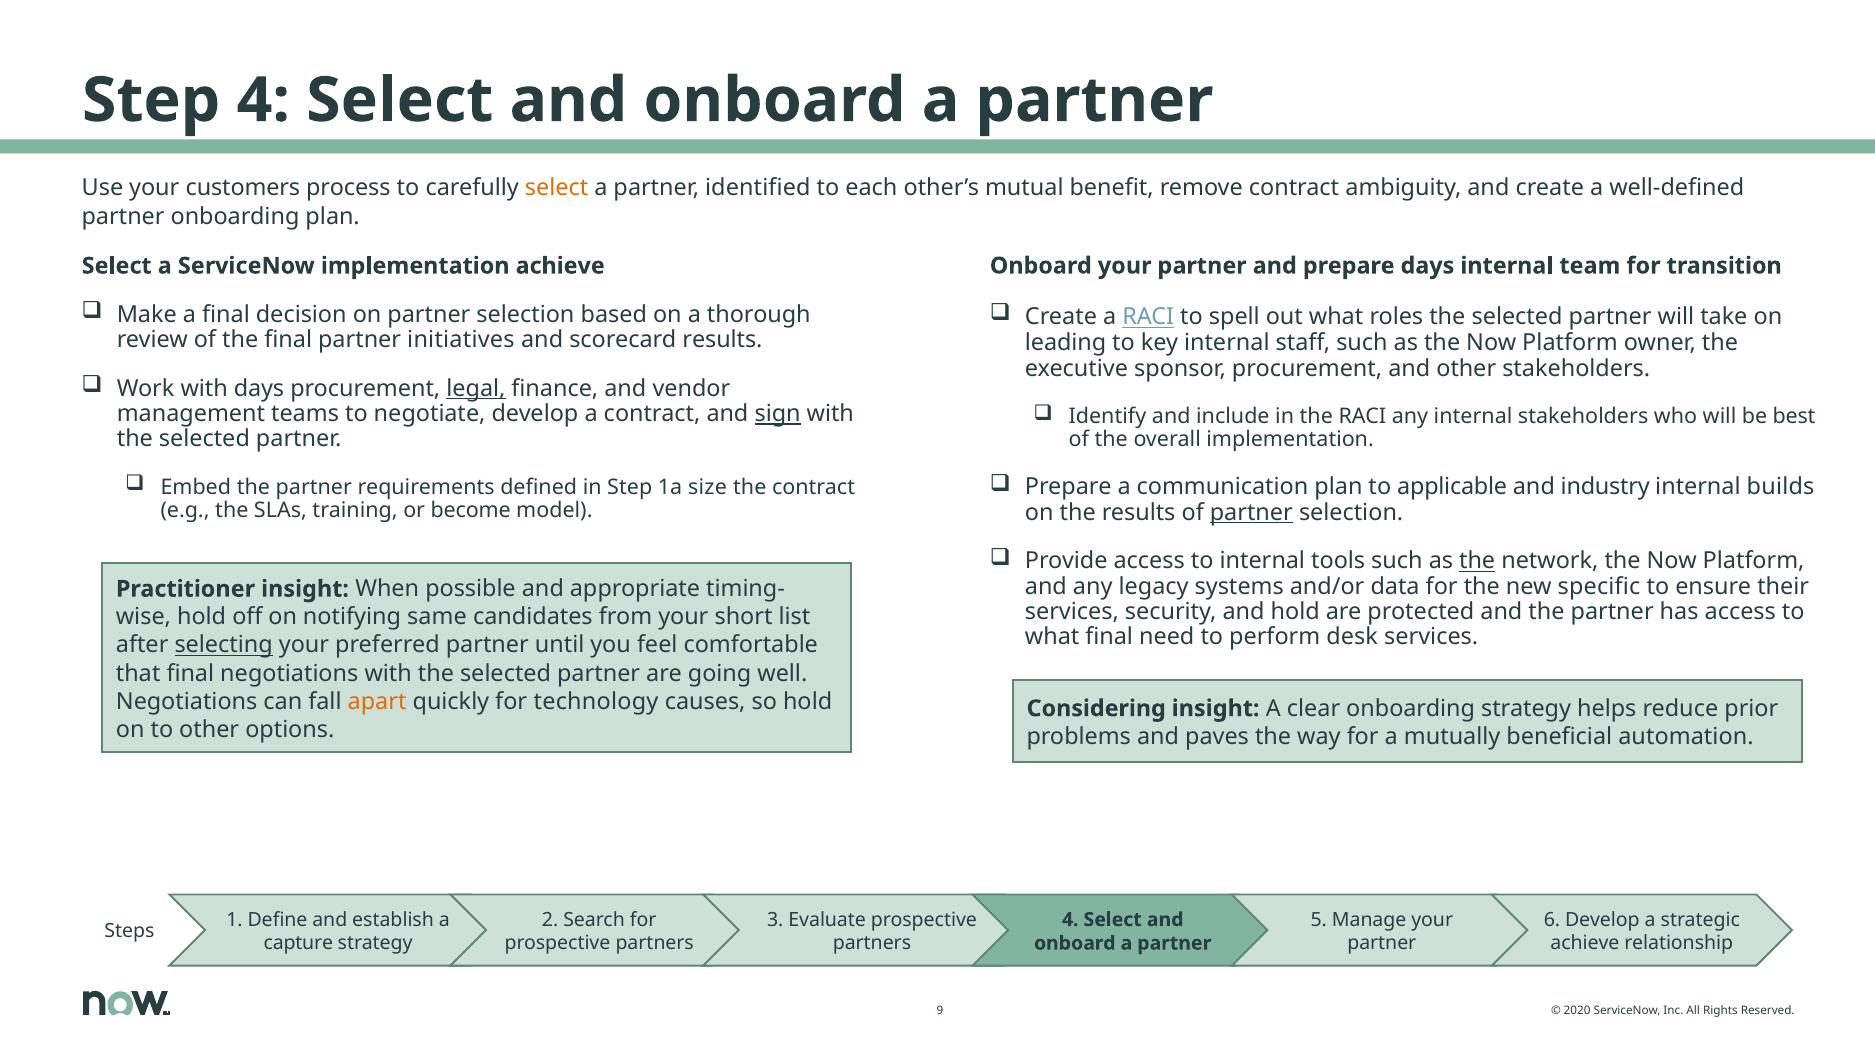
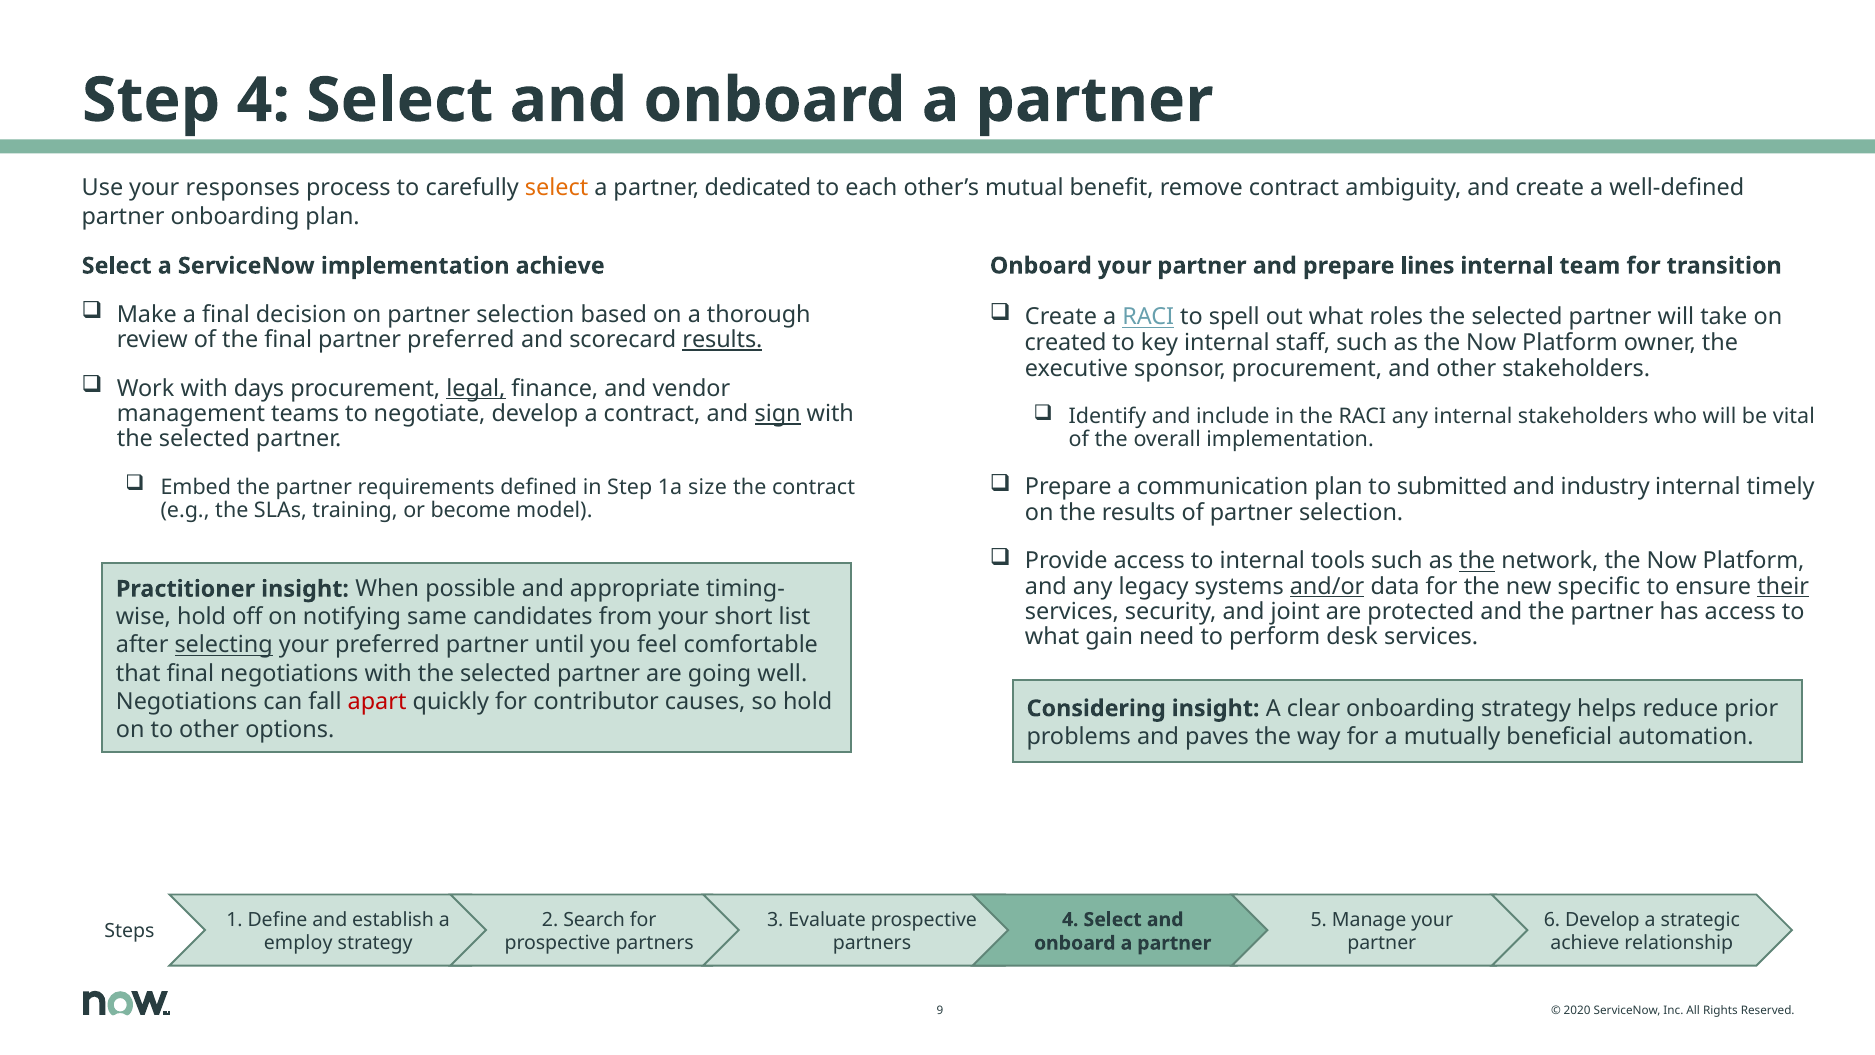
customers: customers -> responses (243, 188)
identified: identified -> dedicated (758, 188)
prepare days: days -> lines (1428, 266)
partner initiatives: initiatives -> preferred (461, 340)
results underline: none -> present (722, 340)
leading: leading -> created (1066, 343)
best: best -> vital (1794, 416)
applicable: applicable -> submitted (1452, 487)
builds: builds -> timely (1781, 487)
partner underline: present -> none (1251, 512)
and/or underline: none -> present (1327, 586)
their underline: none -> present (1783, 586)
and hold: hold -> joint (1295, 612)
what final: final -> gain (1109, 637)
apart colour: orange -> red (377, 701)
technology: technology -> contributor (596, 701)
capture: capture -> employ (298, 943)
